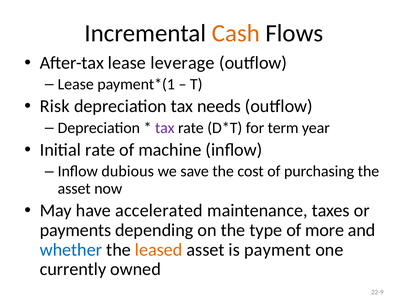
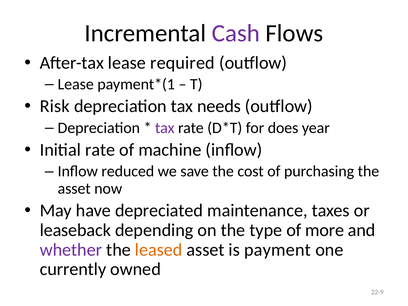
Cash colour: orange -> purple (236, 33)
leverage: leverage -> required (183, 63)
term: term -> does (283, 128)
dubious: dubious -> reduced (128, 171)
accelerated: accelerated -> depreciated (159, 211)
payments: payments -> leaseback (75, 230)
whether colour: blue -> purple (71, 250)
